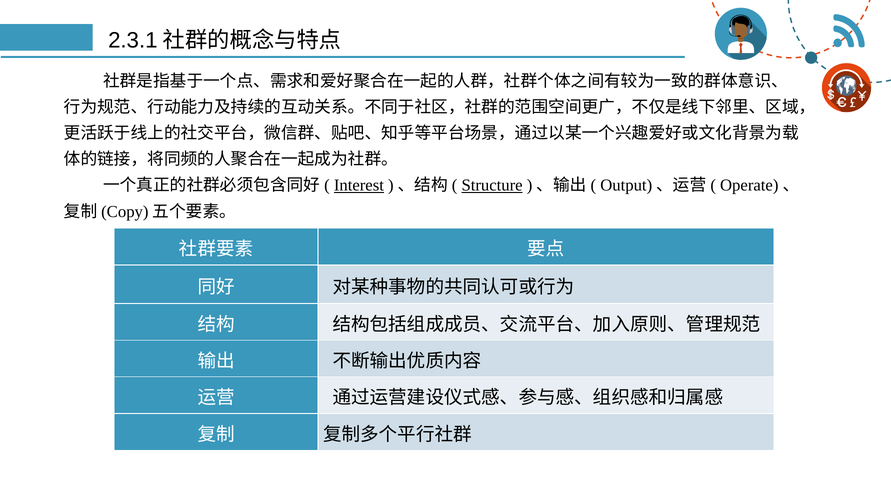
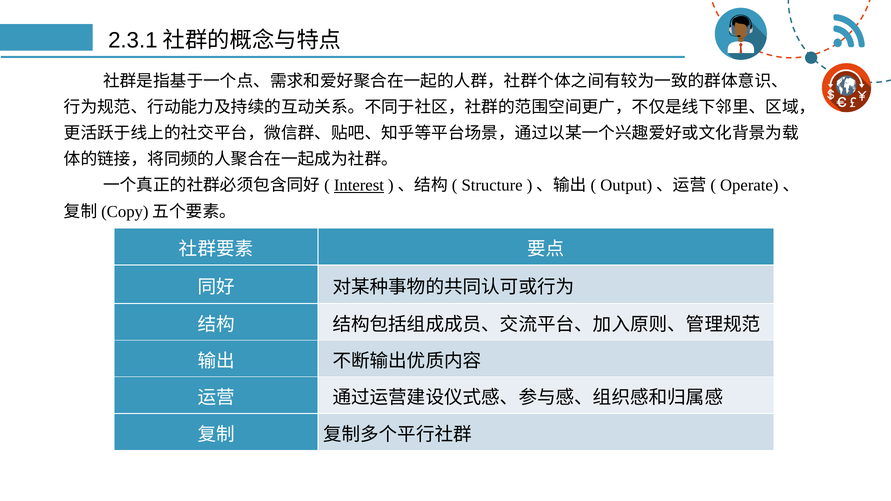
Structure underline: present -> none (492, 186)
